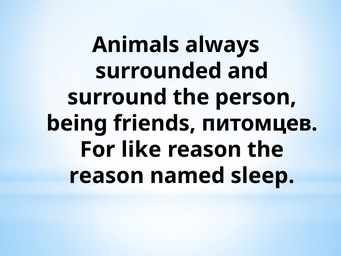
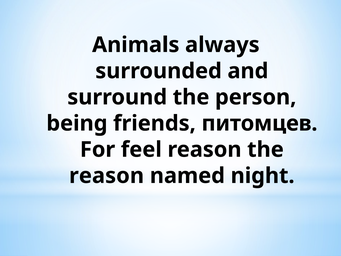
like: like -> feel (141, 149)
sleep: sleep -> night (263, 176)
